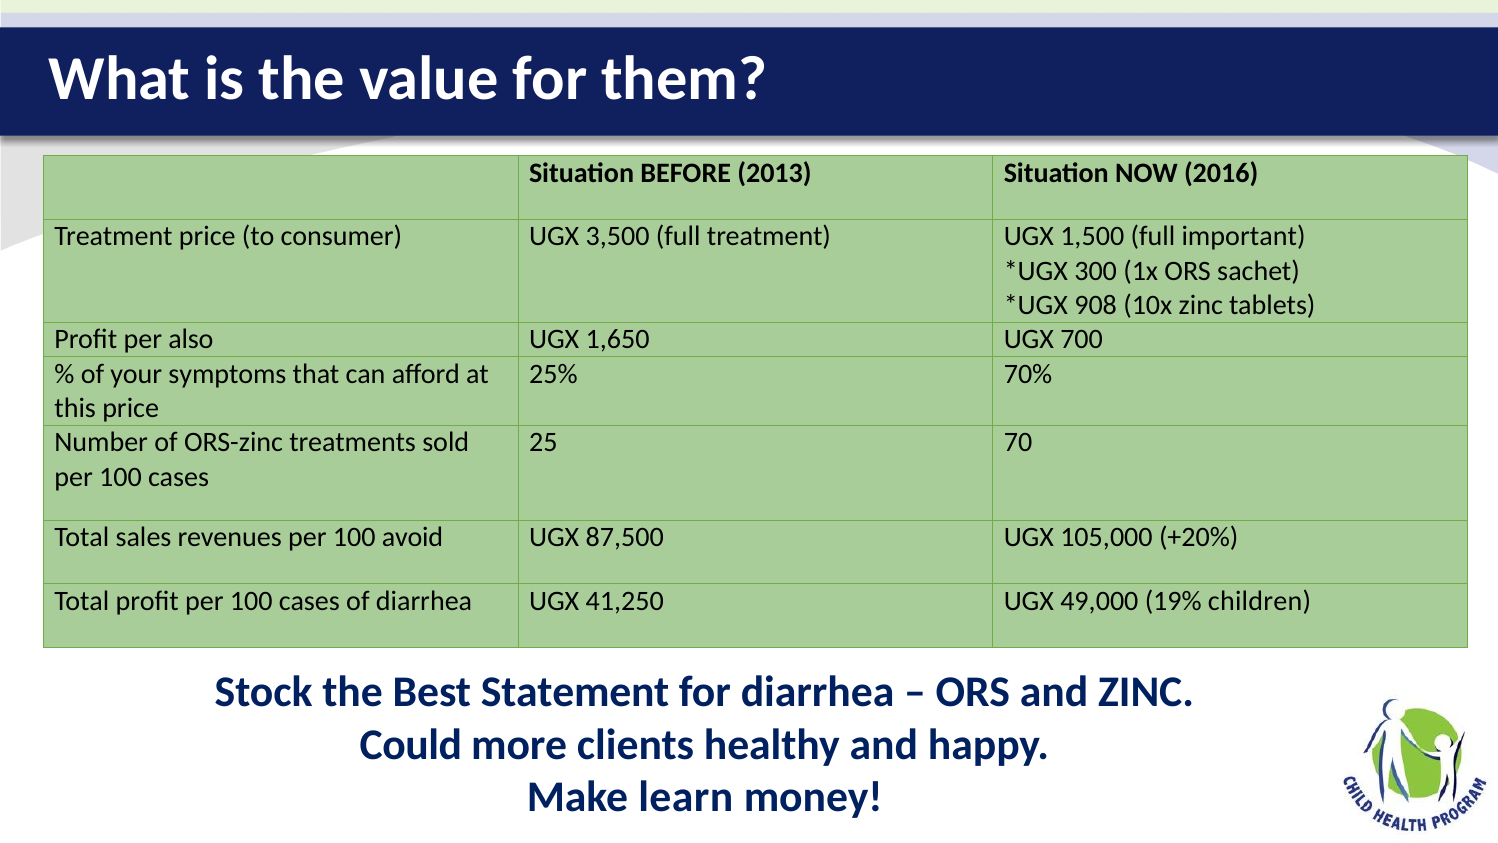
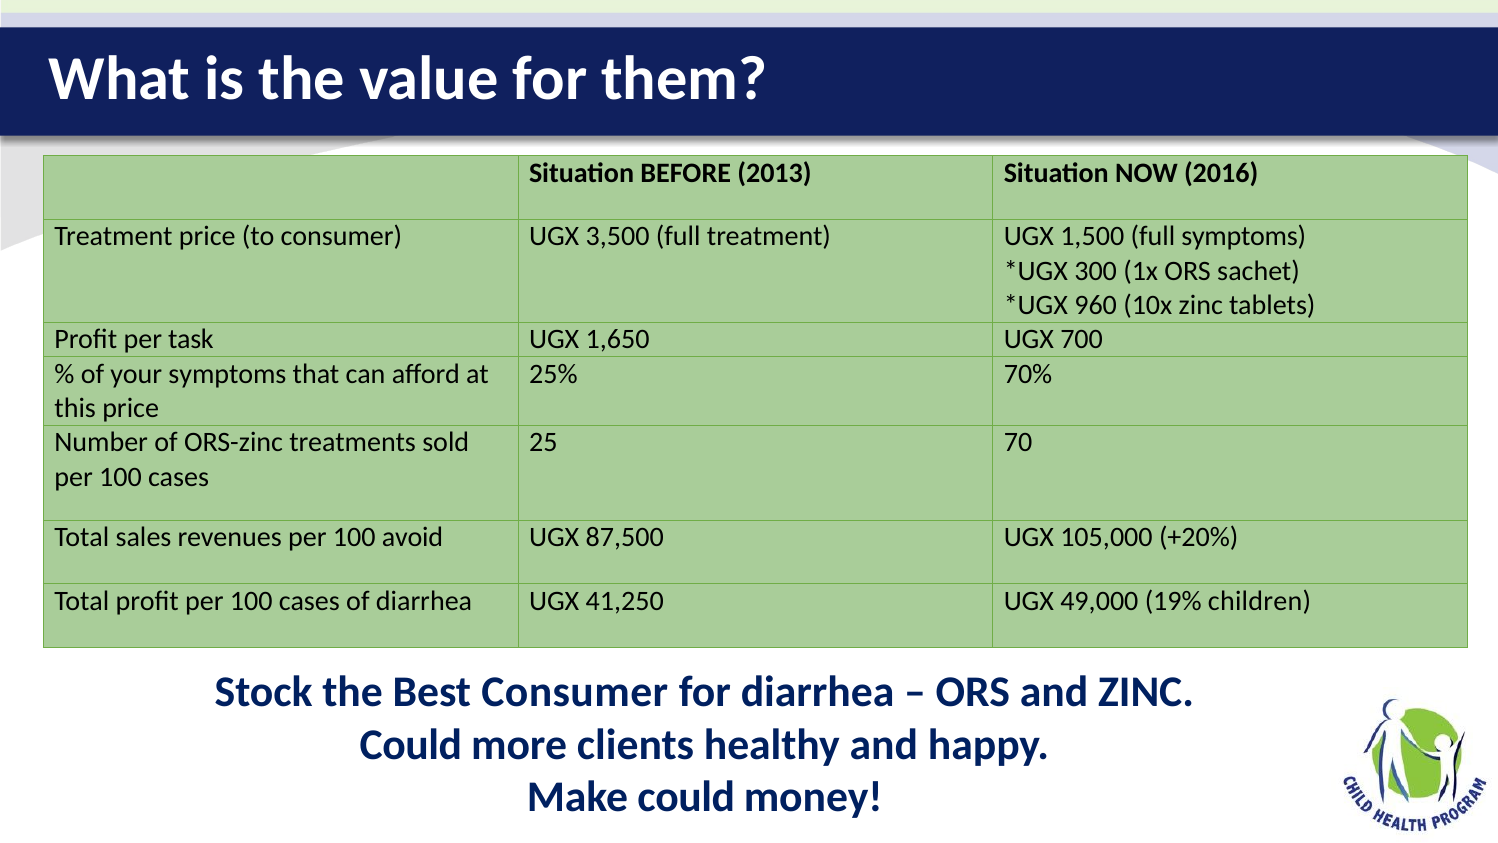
full important: important -> symptoms (1244, 237)
908: 908 -> 960 (1096, 305)
also: also -> task (191, 339)
Best Statement: Statement -> Consumer (575, 692)
Make learn: learn -> could (686, 797)
